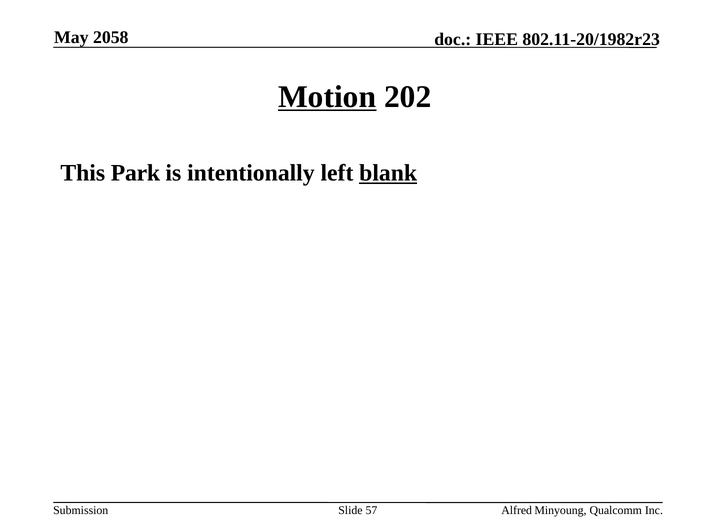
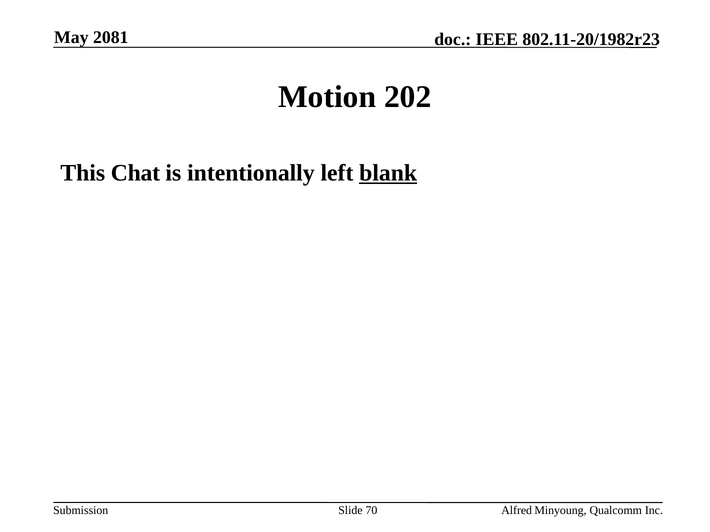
2058: 2058 -> 2081 (111, 38)
Motion underline: present -> none (327, 97)
Park: Park -> Chat (135, 173)
57: 57 -> 70 (371, 511)
